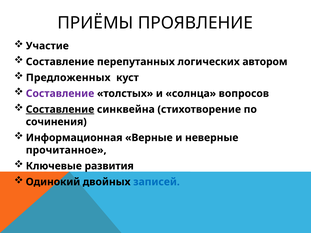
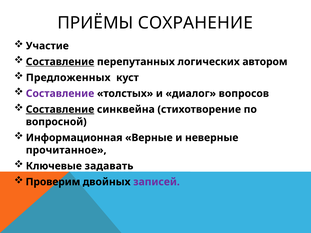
ПРОЯВЛЕНИЕ: ПРОЯВЛЕНИЕ -> СОХРАНЕНИЕ (195, 23)
Составление underline: none -> present (60, 62)
солнца: солнца -> диалог (191, 94)
сочинения: сочинения -> вопросной (56, 122)
развития: развития -> задавать (109, 166)
Одинокий: Одинокий -> Проверим (53, 182)
записей colour: blue -> purple (156, 182)
